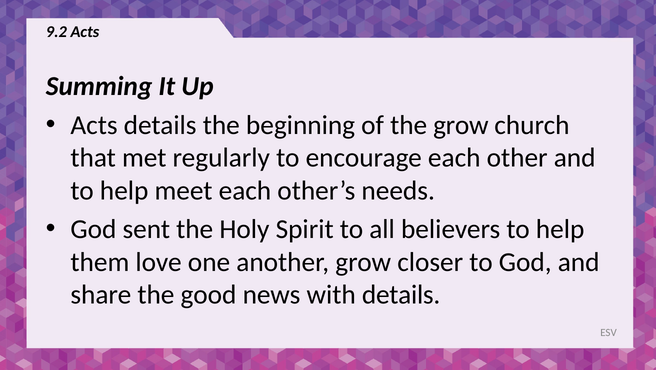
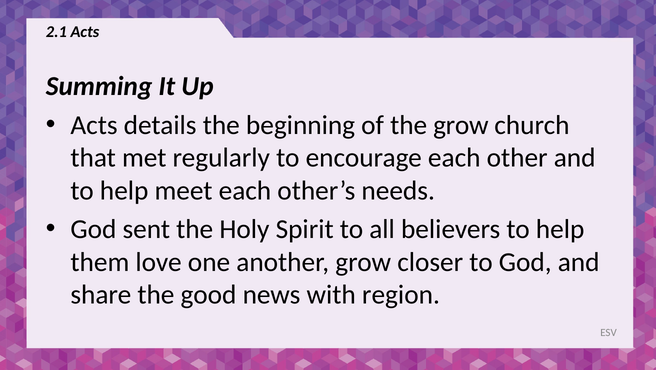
9.2: 9.2 -> 2.1 (56, 32)
with details: details -> region (401, 295)
